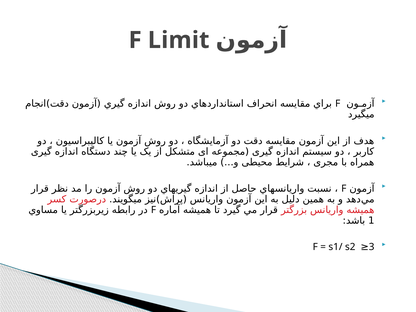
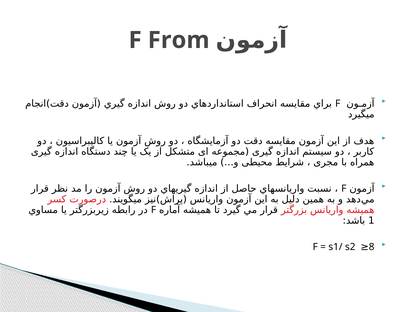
Limit: Limit -> From (179, 40)
3: 3 -> 8 (372, 247)
